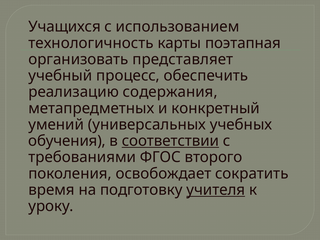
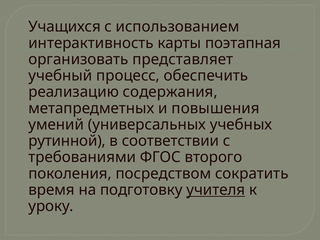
технологичность: технологичность -> интерактивность (91, 43)
конкретный: конкретный -> повышения (216, 108)
обучения: обучения -> рутинной (67, 141)
соответствии underline: present -> none (170, 141)
освобождает: освобождает -> посредством (163, 174)
